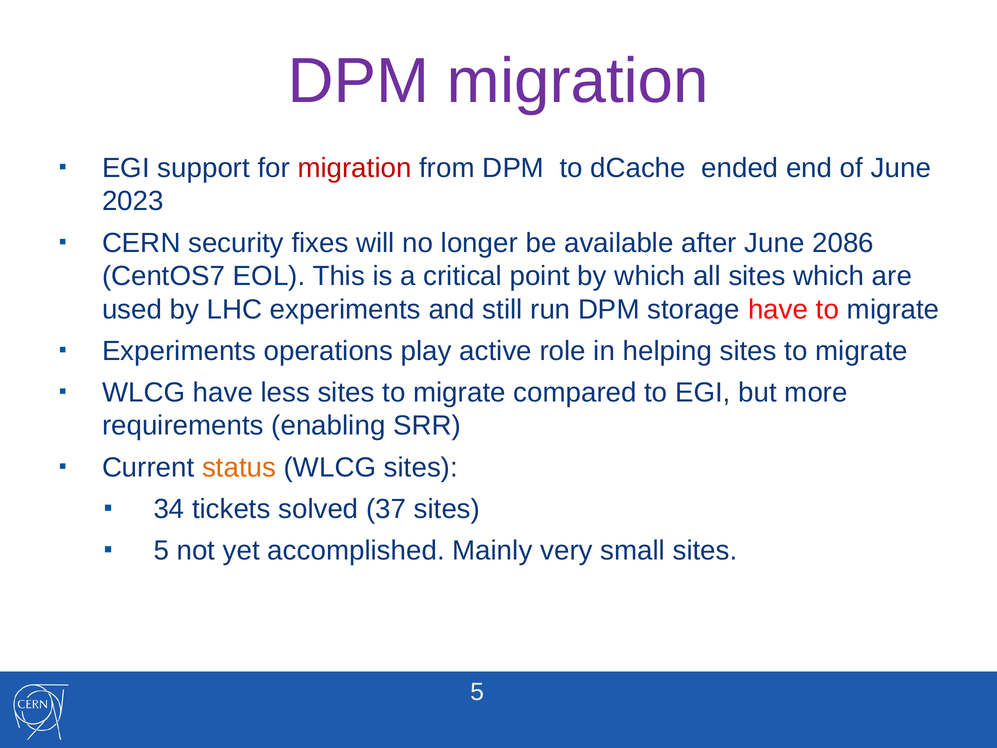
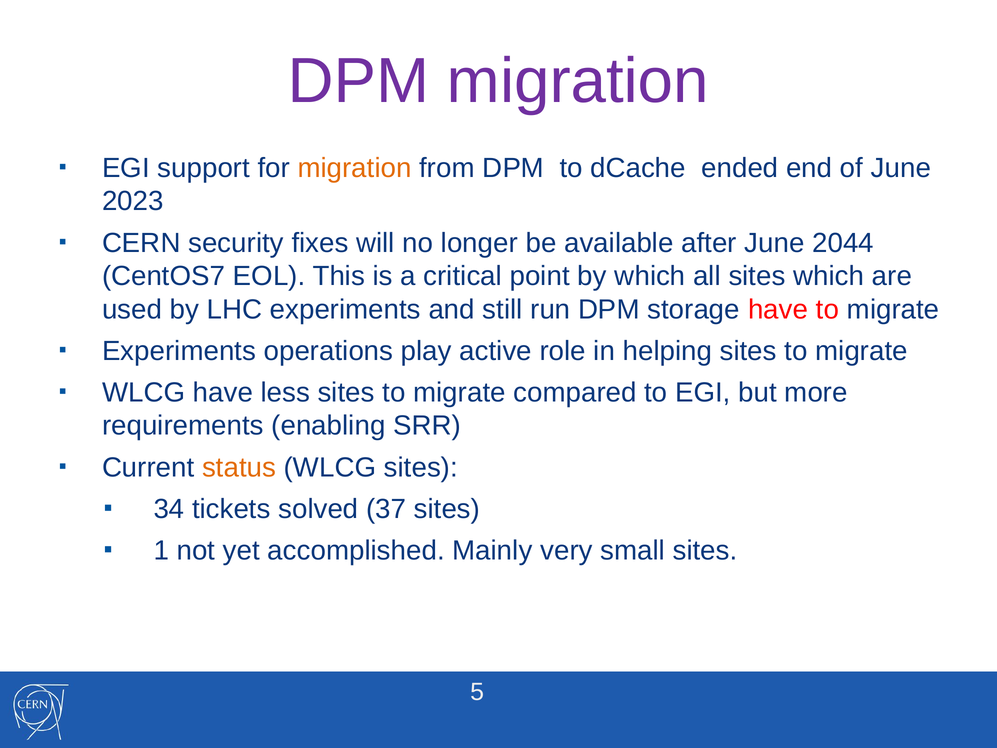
migration colour: red -> orange (355, 168)
2086: 2086 -> 2044 (843, 243)
5: 5 -> 1 (161, 550)
